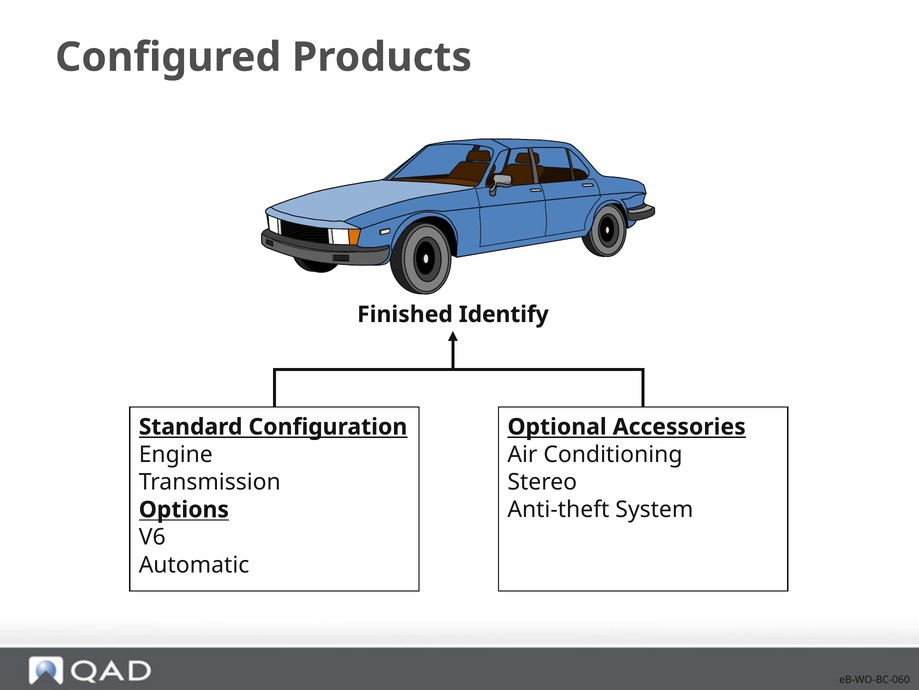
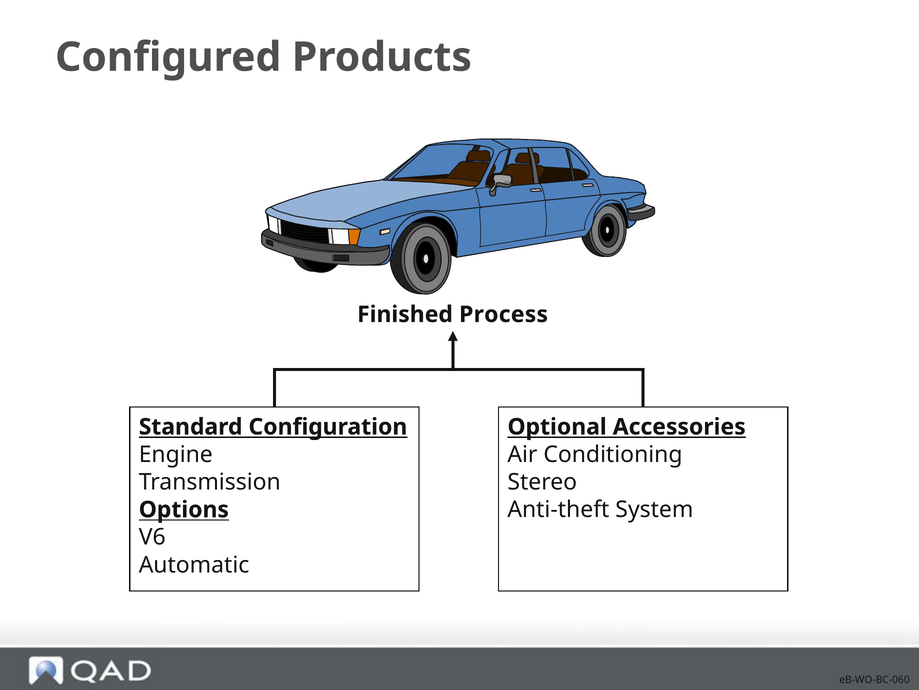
Identify: Identify -> Process (504, 314)
